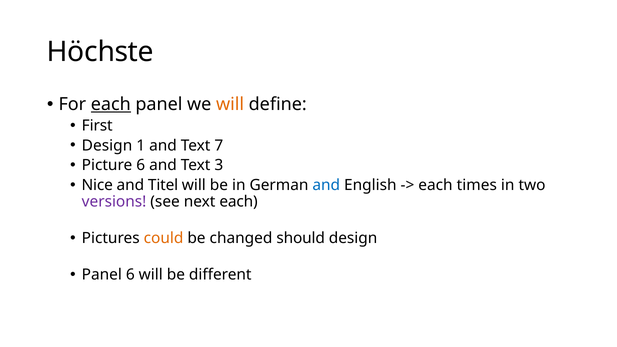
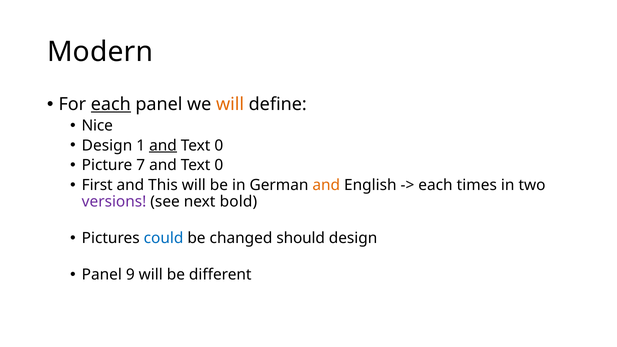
Höchste: Höchste -> Modern (100, 52)
First: First -> Nice (97, 126)
and underline: none -> present (163, 145)
7: 7 -> 0 (219, 145)
Picture 6: 6 -> 7 (141, 165)
3: 3 -> 0 (219, 165)
Nice: Nice -> First (97, 185)
Titel: Titel -> This (163, 185)
and colour: blue -> orange (326, 185)
next each: each -> bold (238, 202)
could colour: orange -> blue (164, 238)
Panel 6: 6 -> 9 (130, 275)
